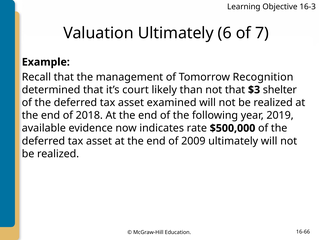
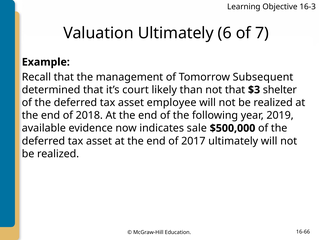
Recognition: Recognition -> Subsequent (263, 77)
examined: examined -> employee (172, 102)
rate: rate -> sale (197, 128)
2009: 2009 -> 2017 (193, 141)
